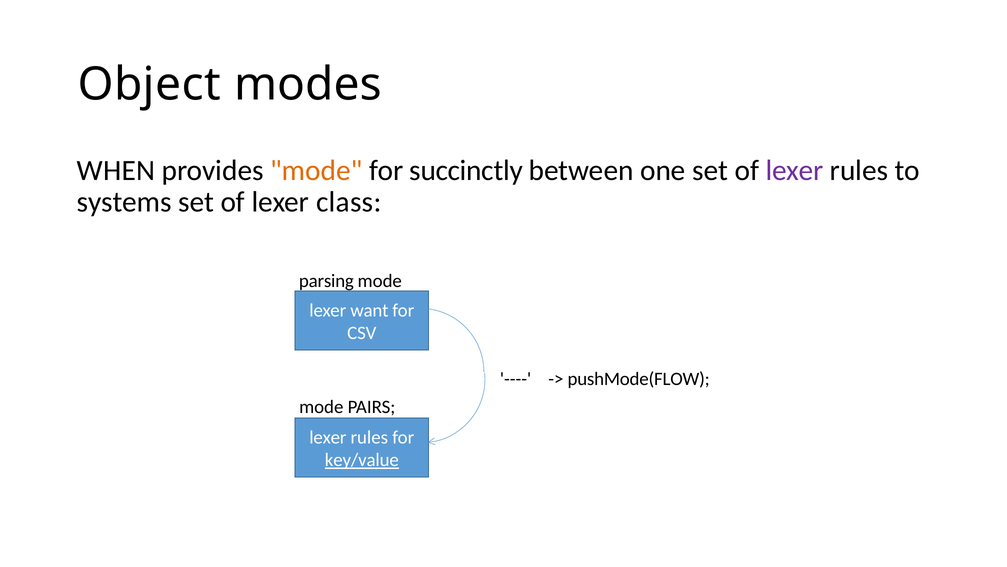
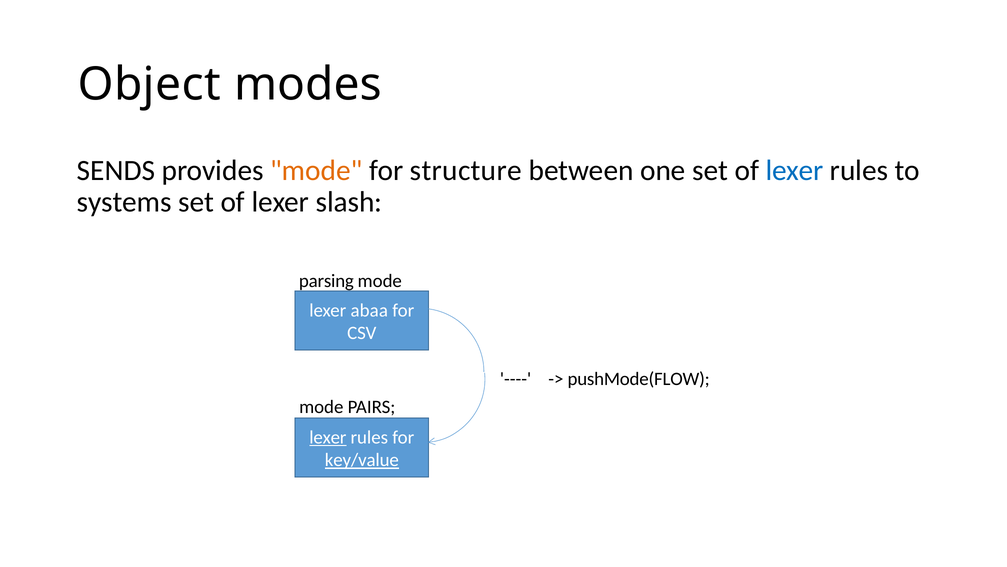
WHEN: WHEN -> SENDS (116, 170)
succinctly: succinctly -> structure (466, 170)
lexer colour: purple -> blue (795, 170)
class: class -> slash (349, 202)
want: want -> abaa (369, 310)
lexer underline: none -> present (328, 437)
